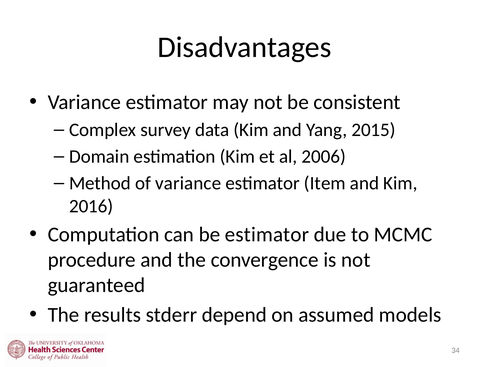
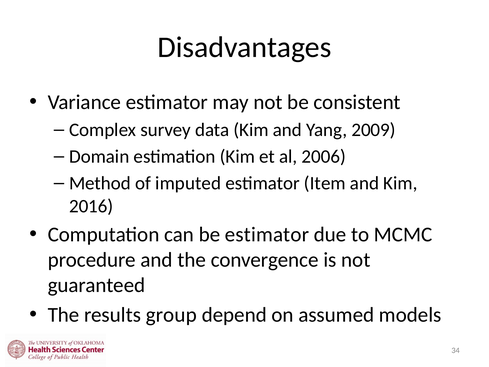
2015: 2015 -> 2009 (374, 130)
of variance: variance -> imputed (188, 183)
stderr: stderr -> group (171, 315)
